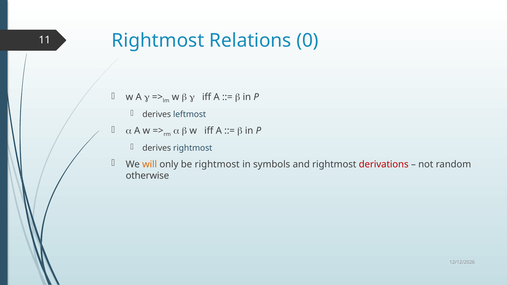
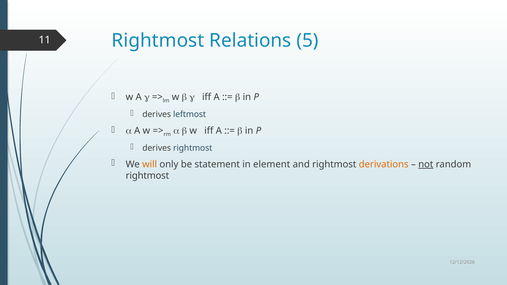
0: 0 -> 5 (308, 41)
be rightmost: rightmost -> statement (217, 164)
symbols: symbols -> element (272, 164)
derivations colour: red -> orange (384, 164)
not underline: none -> present (426, 164)
otherwise: otherwise -> rightmost (147, 176)
